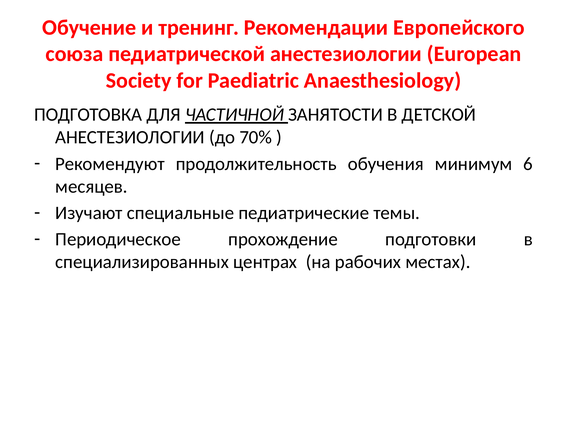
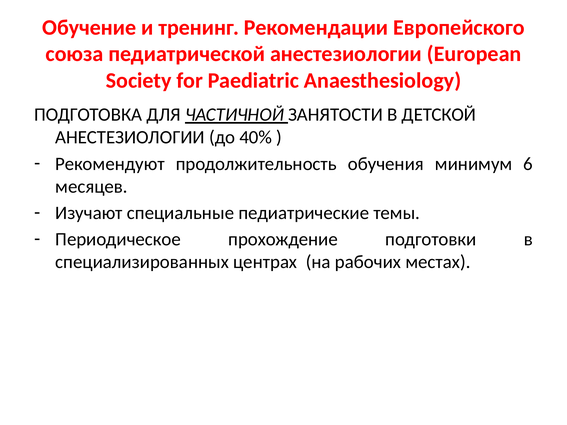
70%: 70% -> 40% (256, 137)
